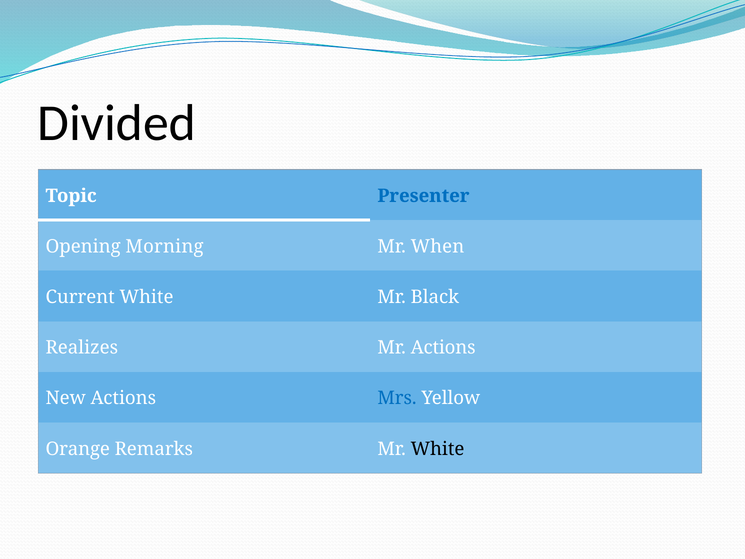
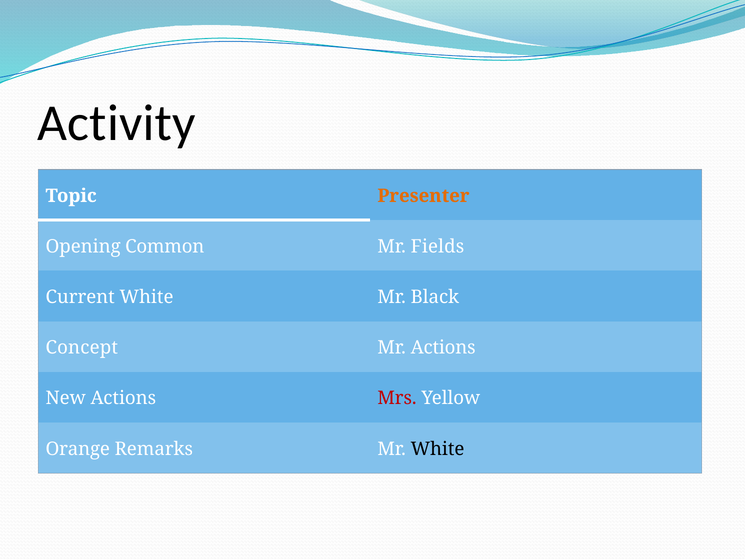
Divided: Divided -> Activity (116, 123)
Presenter colour: blue -> orange (423, 196)
Morning: Morning -> Common (165, 246)
When: When -> Fields (437, 246)
Realizes: Realizes -> Concept (82, 348)
Mrs colour: blue -> red (397, 398)
